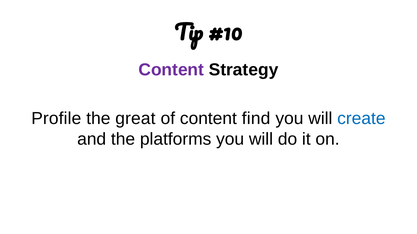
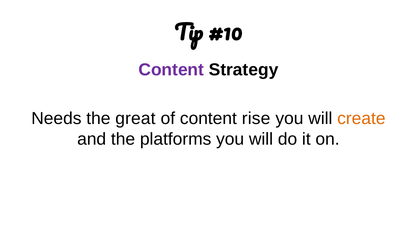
Profile: Profile -> Needs (56, 119)
find: find -> rise (256, 119)
create colour: blue -> orange (361, 119)
